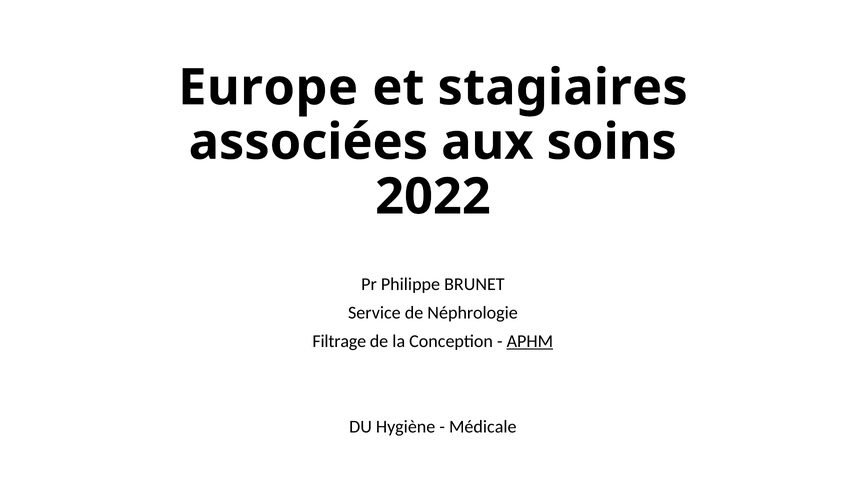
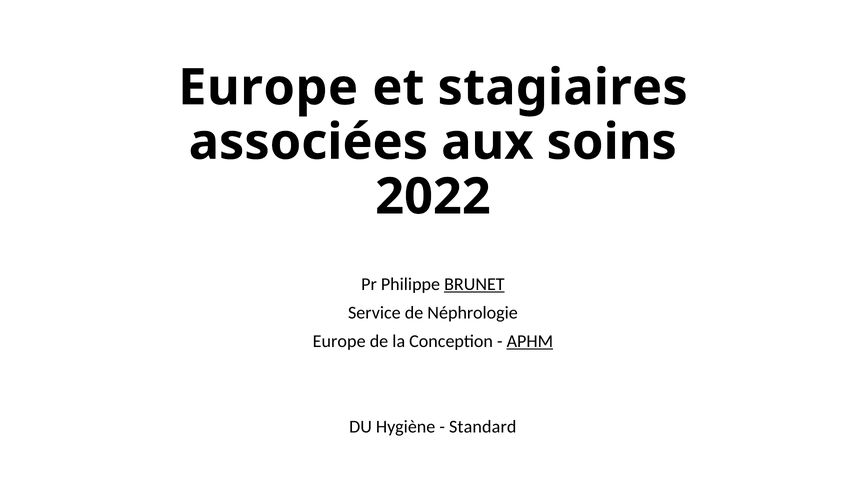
BRUNET underline: none -> present (474, 284)
Filtrage: Filtrage -> Europe (339, 341)
Médicale: Médicale -> Standard (483, 427)
